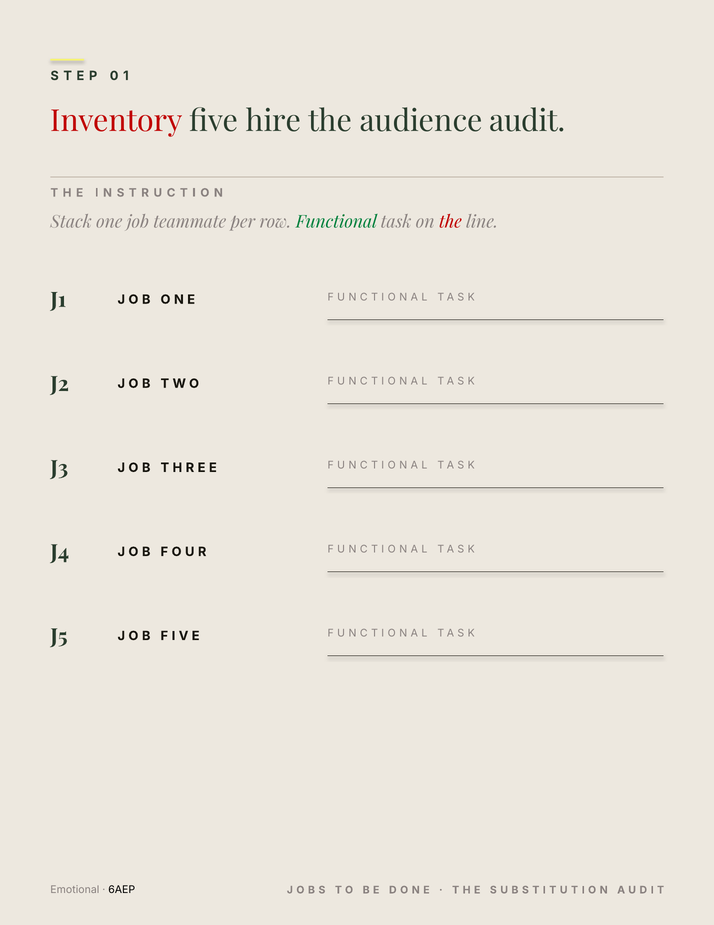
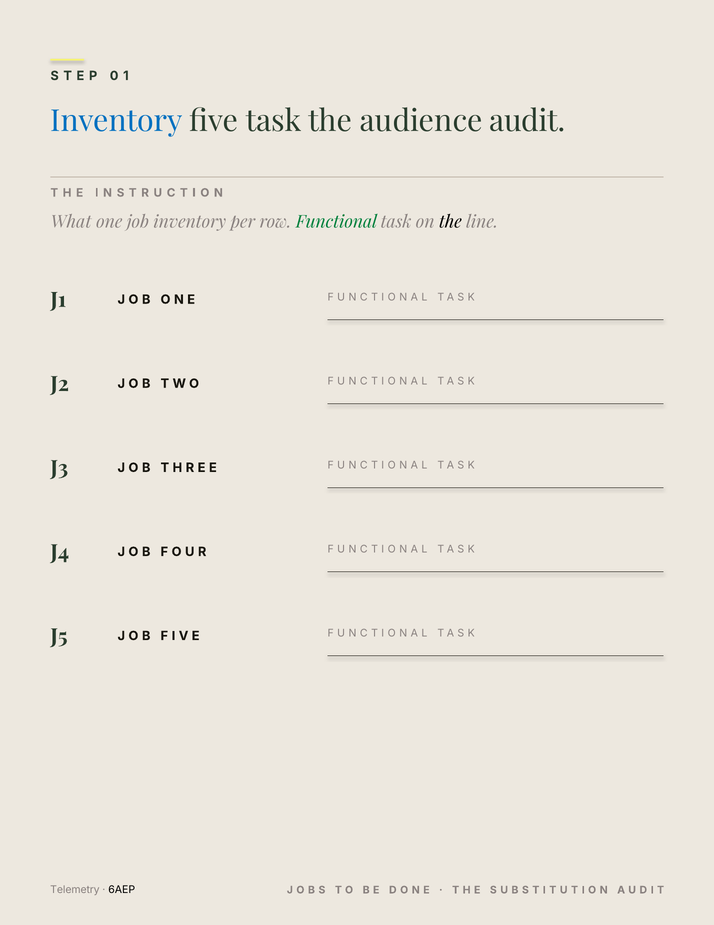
Inventory colour: red -> blue (116, 121)
five hire: hire -> task (273, 121)
Stack: Stack -> What (71, 222)
job teammate: teammate -> inventory (190, 222)
the colour: red -> black (450, 222)
Emotional: Emotional -> Telemetry (75, 889)
